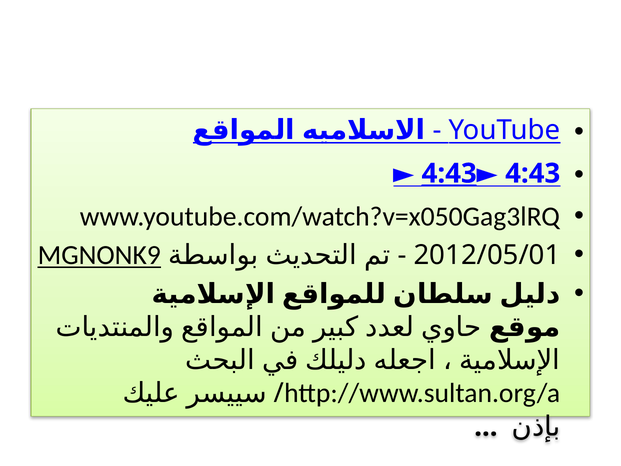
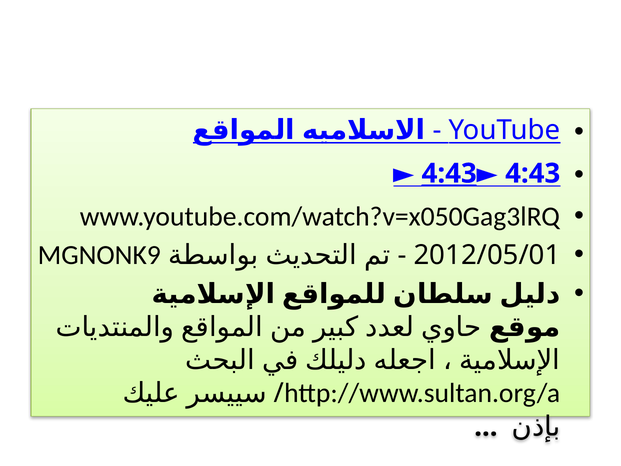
MGNONK9 underline: present -> none (99, 255)
